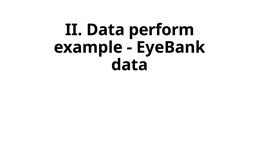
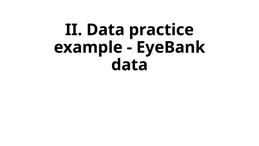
perform: perform -> practice (161, 30)
